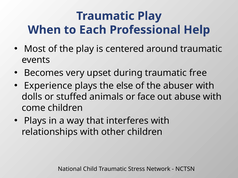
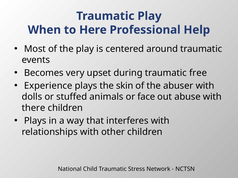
Each: Each -> Here (93, 30)
else: else -> skin (125, 86)
come: come -> there (33, 108)
